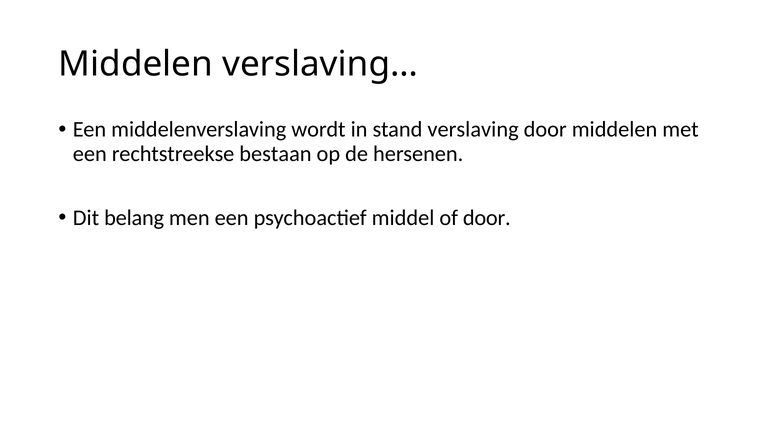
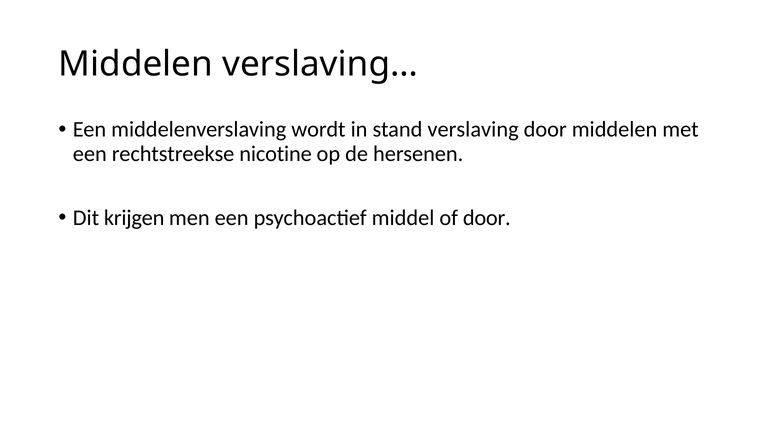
bestaan: bestaan -> nicotine (276, 154)
belang: belang -> krijgen (134, 218)
